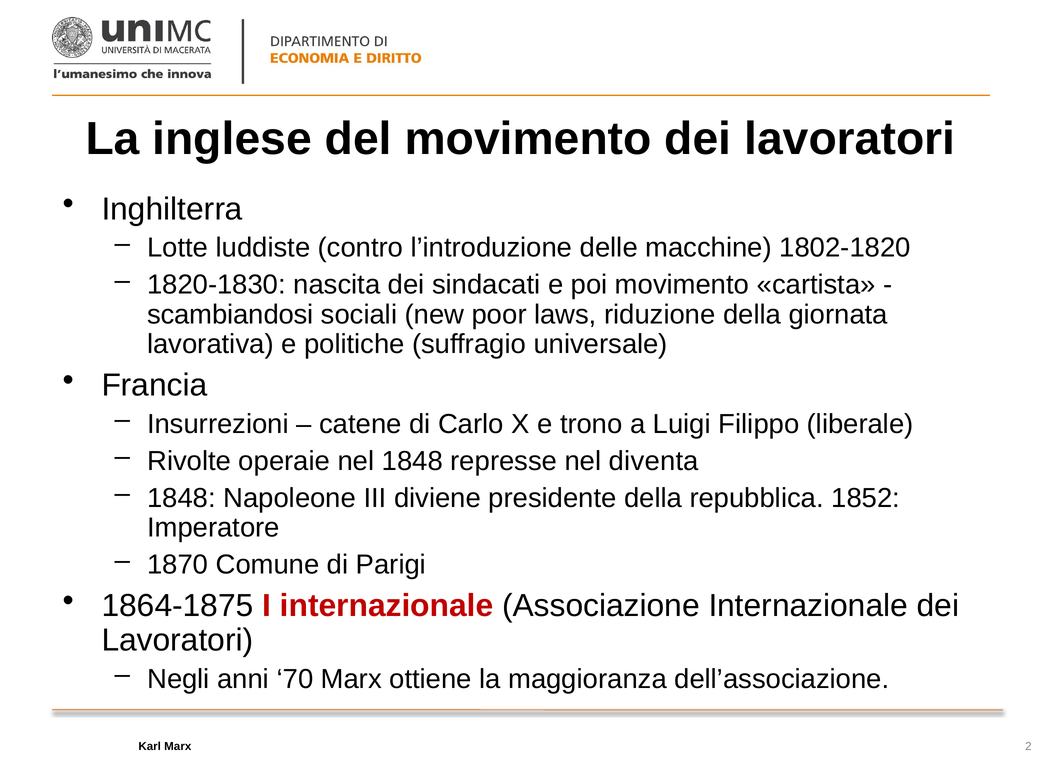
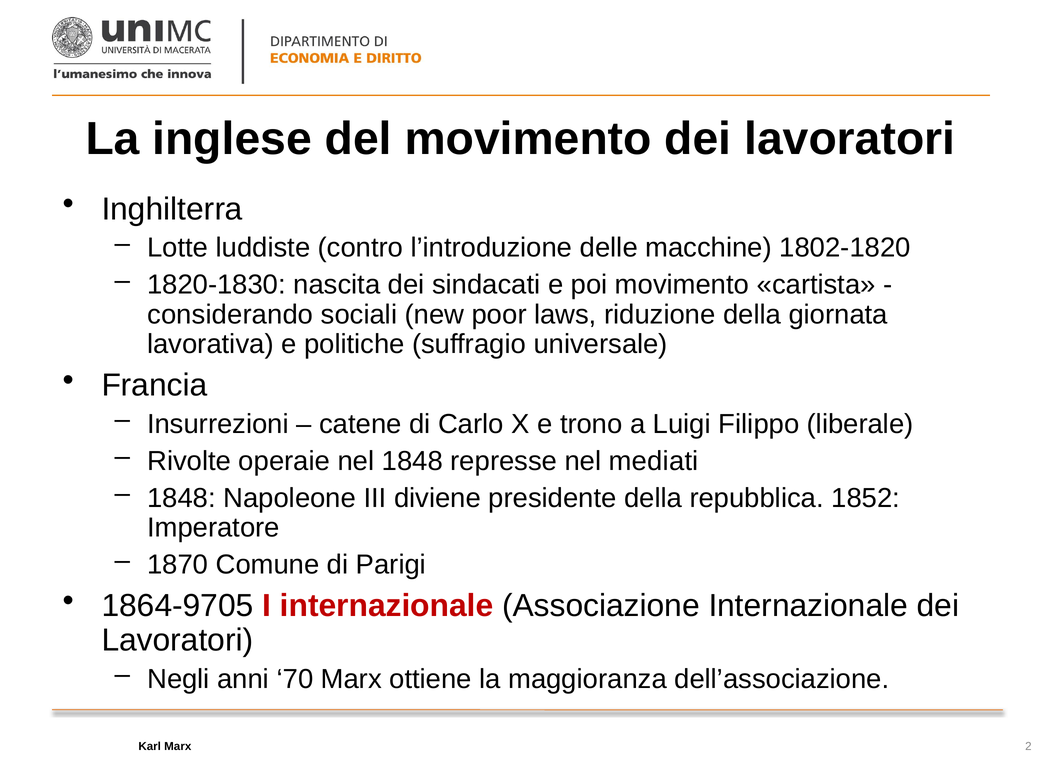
scambiandosi: scambiandosi -> considerando (230, 314)
diventa: diventa -> mediati (654, 461)
1864-1875: 1864-1875 -> 1864-9705 (178, 605)
